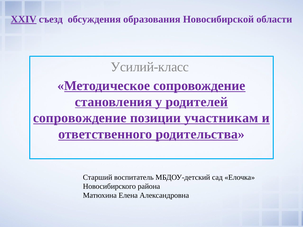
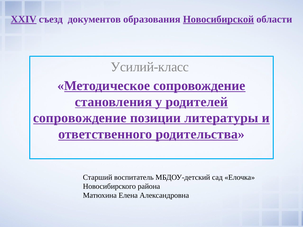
обсуждения: обсуждения -> документов (94, 19)
Новосибирской underline: none -> present (218, 19)
участникам: участникам -> литературы (221, 118)
